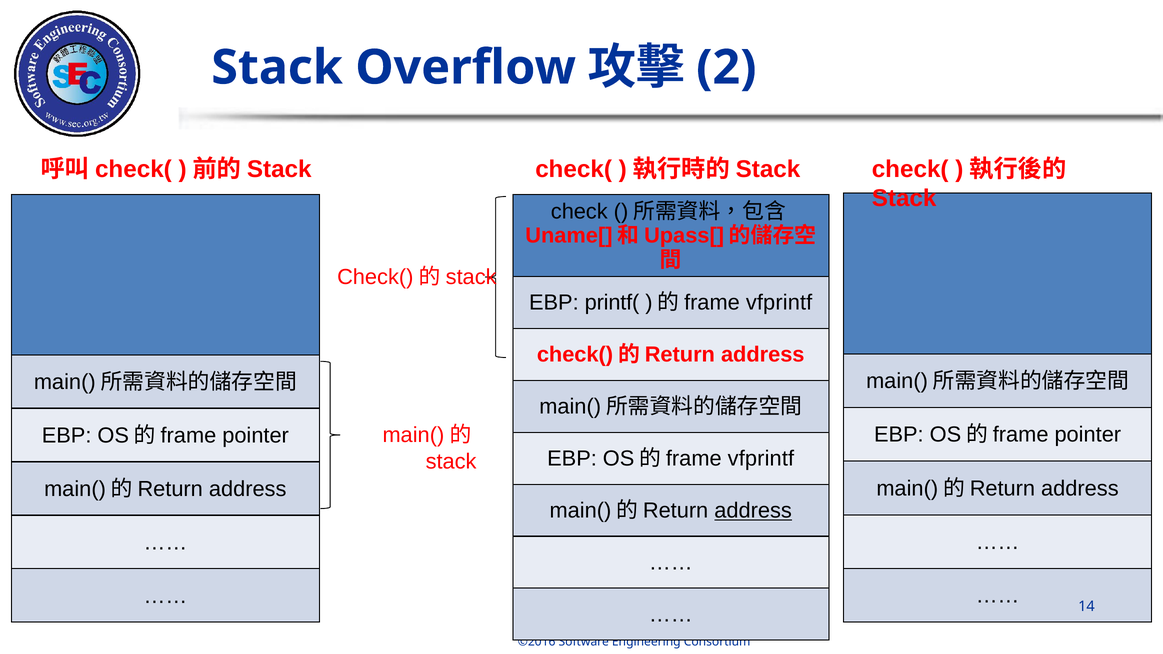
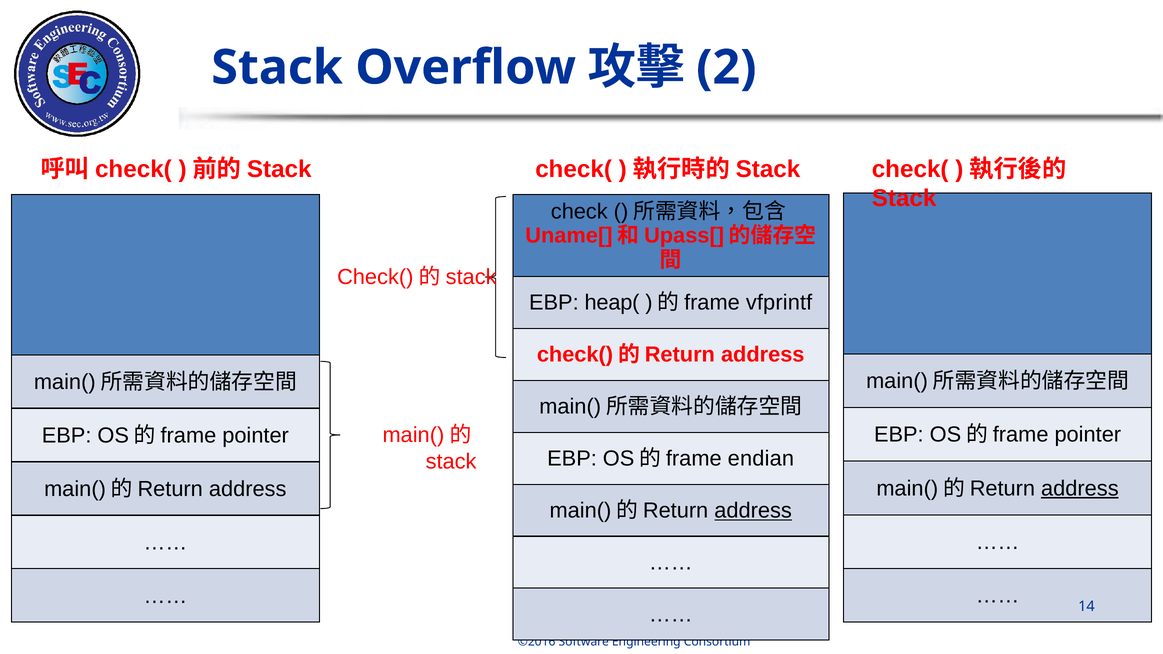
printf(: printf( -> heap( (612, 303)
vfprintf: vfprintf -> endian (761, 459)
address underline: none -> present (1080, 488)
